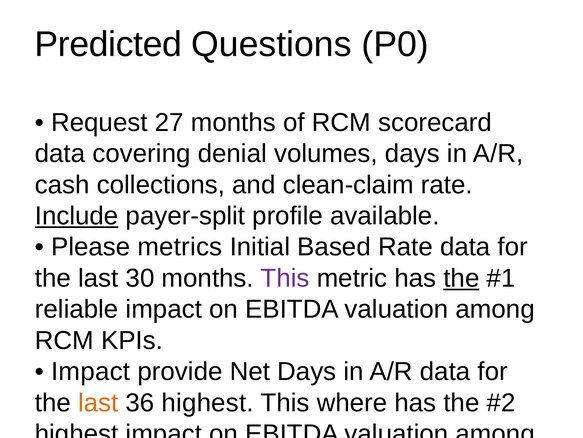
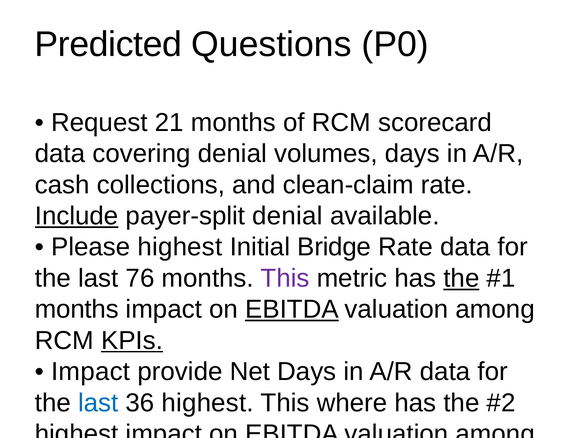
27: 27 -> 21 (169, 122)
payer-split profile: profile -> denial (287, 216)
Please metrics: metrics -> highest (180, 247)
Based: Based -> Bridge (334, 247)
30: 30 -> 76 (140, 278)
reliable: reliable -> months (77, 309)
EBITDA underline: none -> present (292, 309)
KPIs underline: none -> present (132, 340)
last colour: orange -> blue (98, 402)
